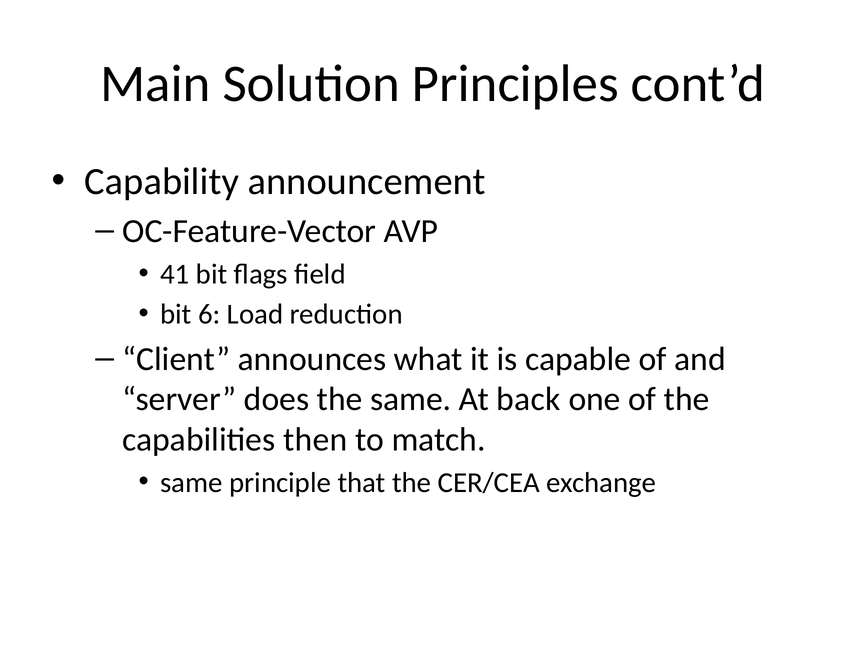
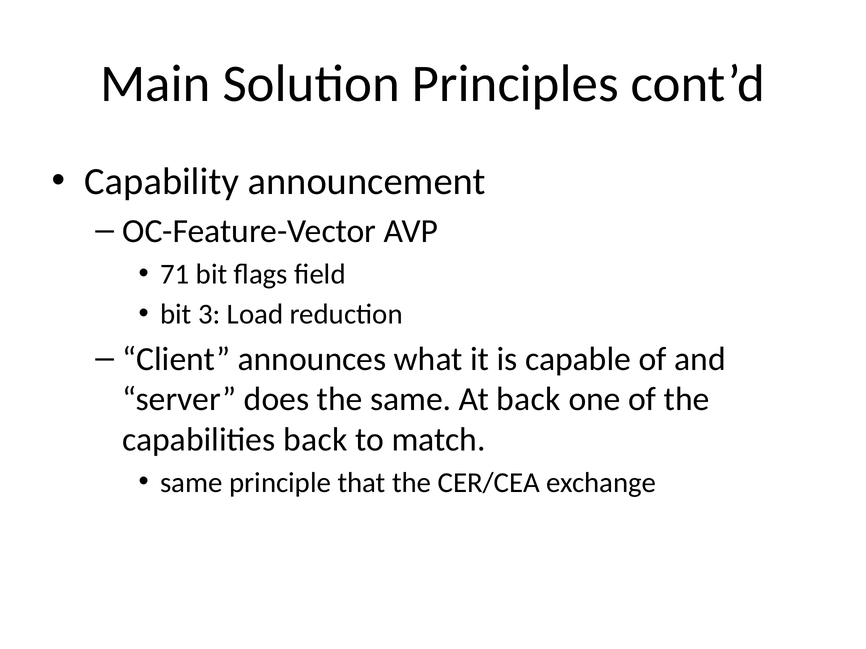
41: 41 -> 71 (175, 274)
6: 6 -> 3 (209, 315)
capabilities then: then -> back (315, 440)
